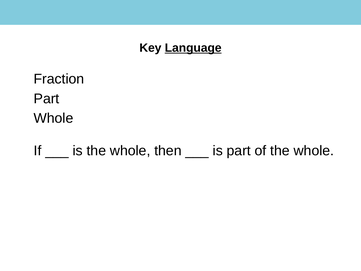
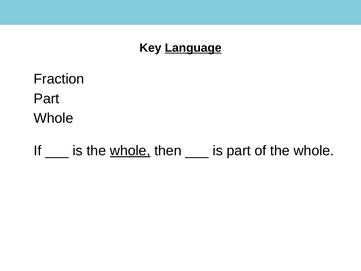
whole underline: none -> present (130, 151)
